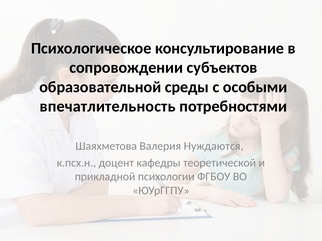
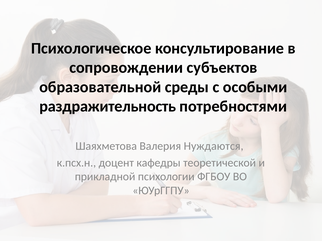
впечатлительность: впечатлительность -> раздражительность (108, 106)
